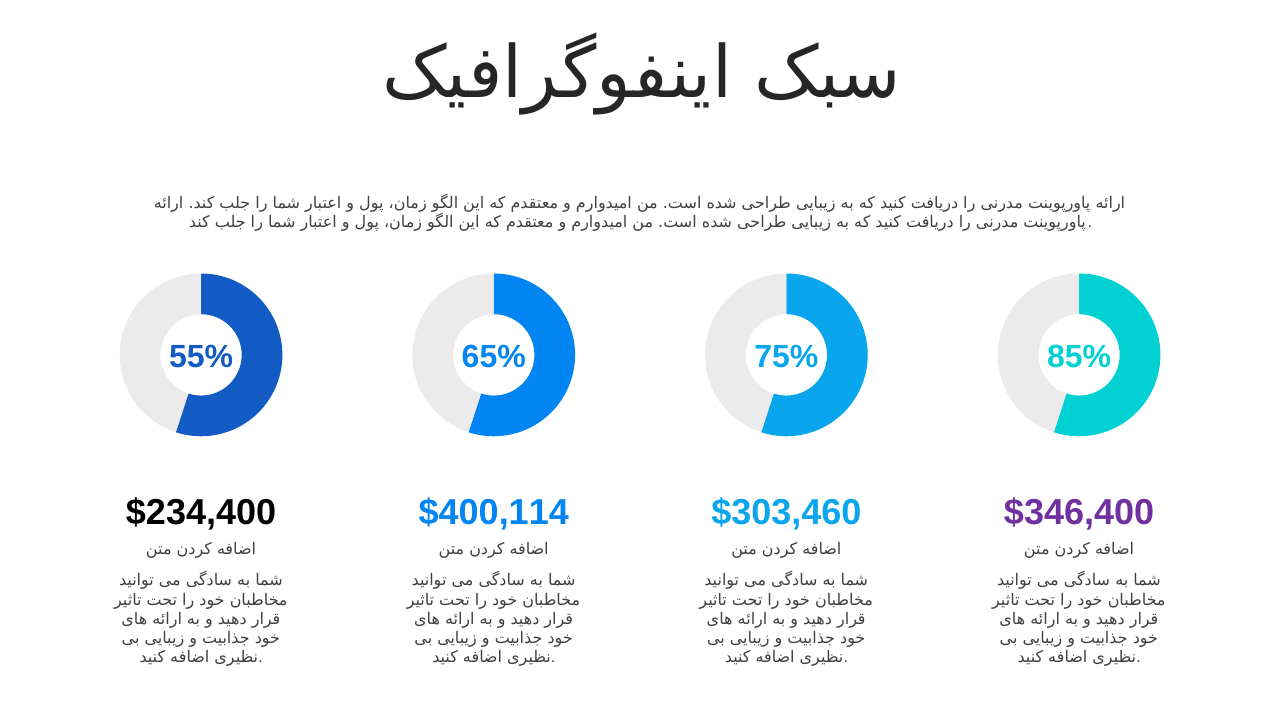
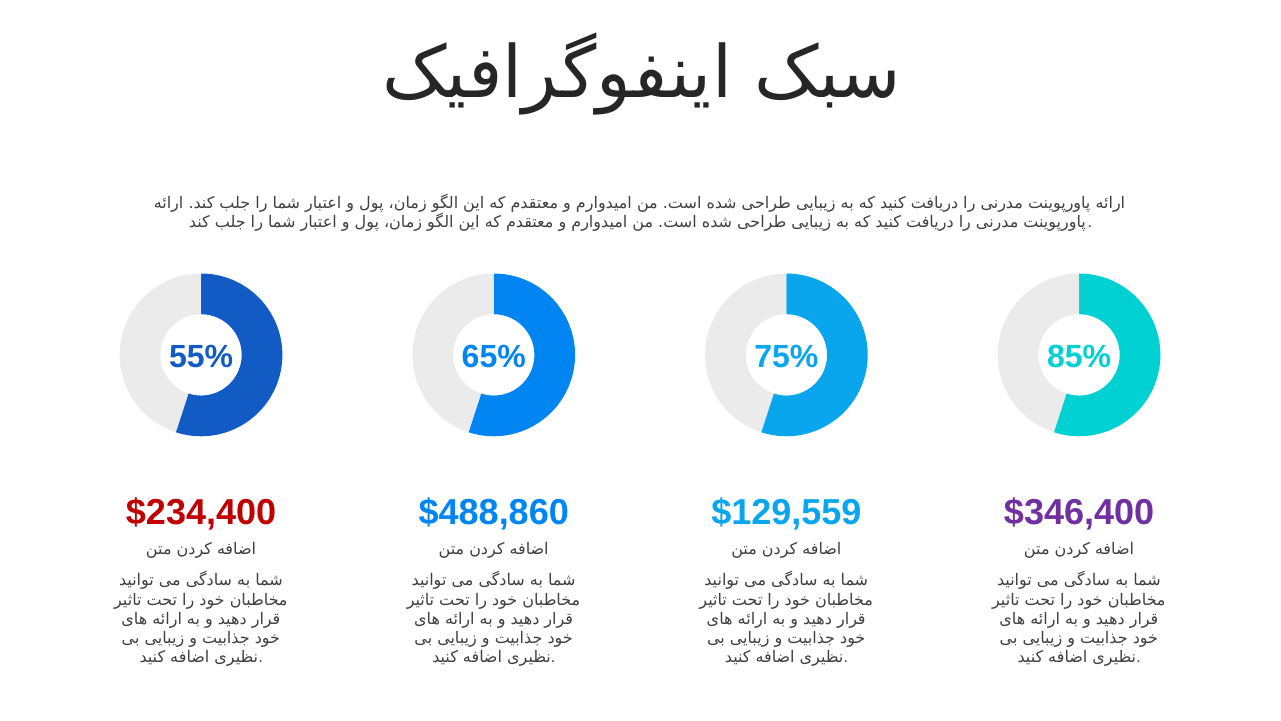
$234,400 colour: black -> red (201, 512)
$400,114: $400,114 -> $488,860 (494, 512)
$303,460: $303,460 -> $129,559 (786, 512)
